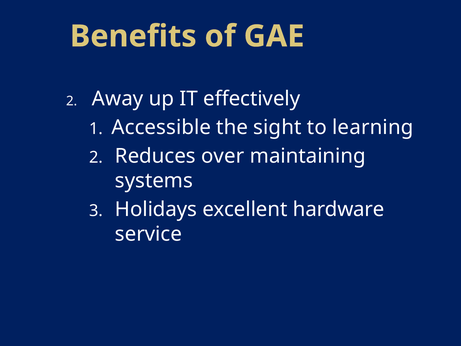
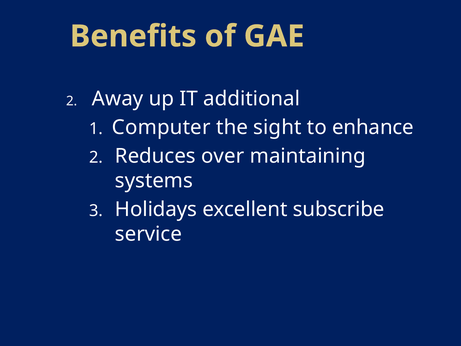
effectively: effectively -> additional (252, 99)
Accessible: Accessible -> Computer (161, 127)
learning: learning -> enhance (373, 127)
hardware: hardware -> subscribe (339, 209)
